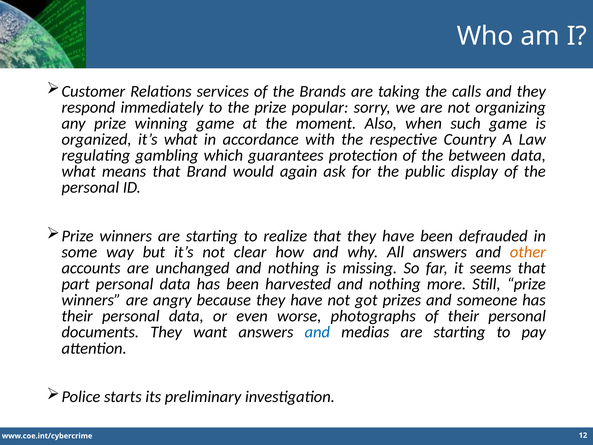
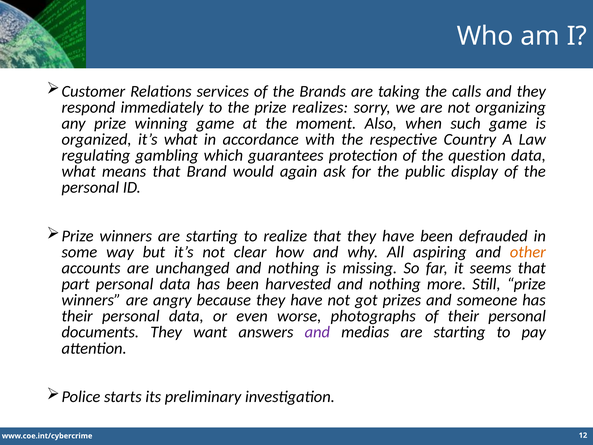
popular: popular -> realizes (320, 107)
between: between -> question (477, 155)
All answers: answers -> aspiring (440, 252)
and colour: blue -> purple (317, 332)
